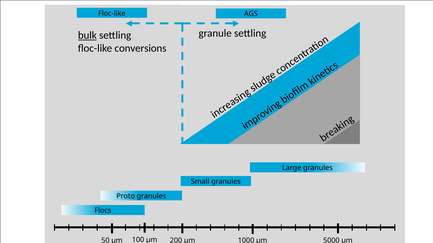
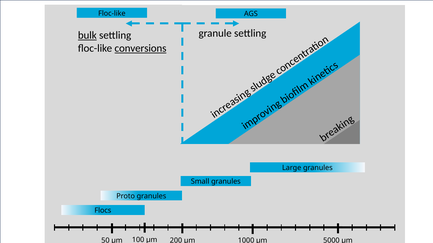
conversions underline: none -> present (140, 48)
